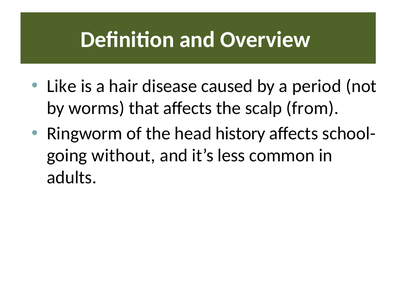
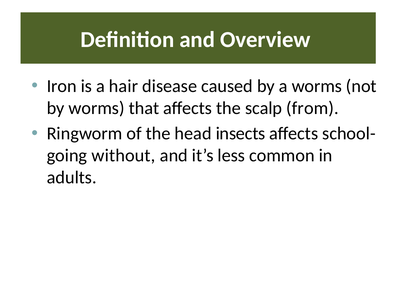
Like: Like -> Iron (62, 86)
a period: period -> worms (317, 86)
history: history -> insects (241, 133)
